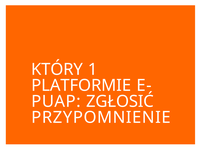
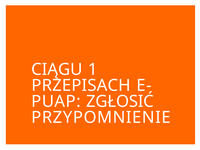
KTÓRY: KTÓRY -> CIĄGU (57, 69)
PLATFORMIE: PLATFORMIE -> PRZEPISACH (81, 85)
